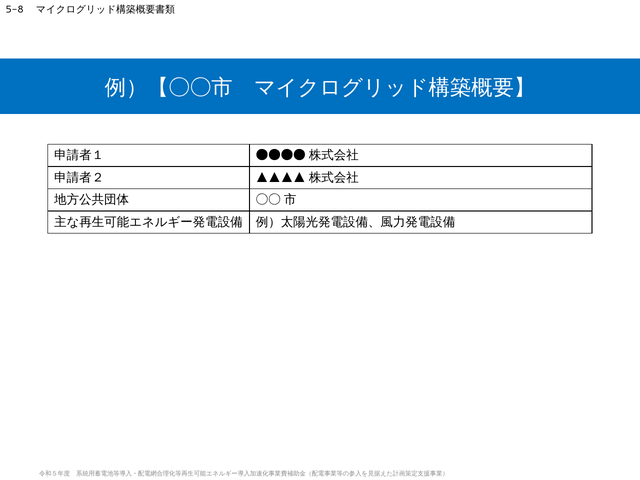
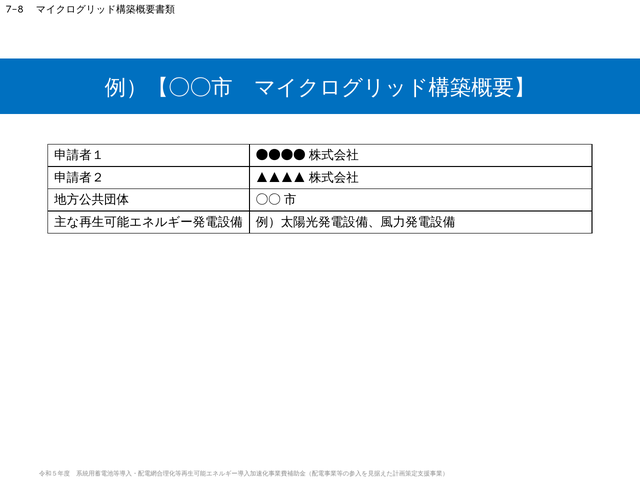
5-8: 5-8 -> 7-8 (15, 10)
